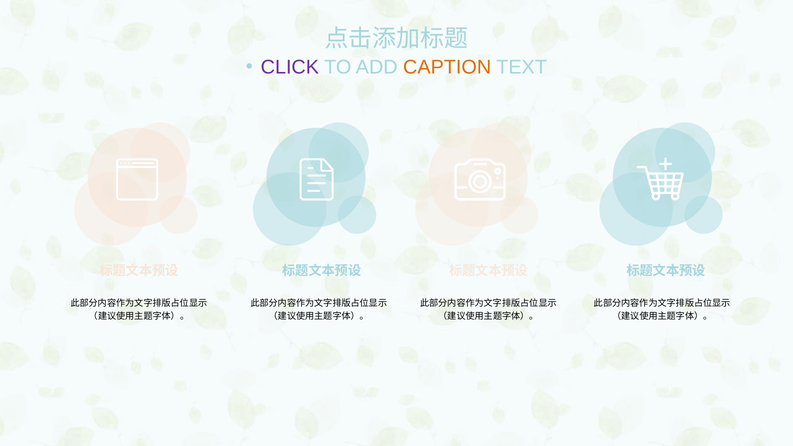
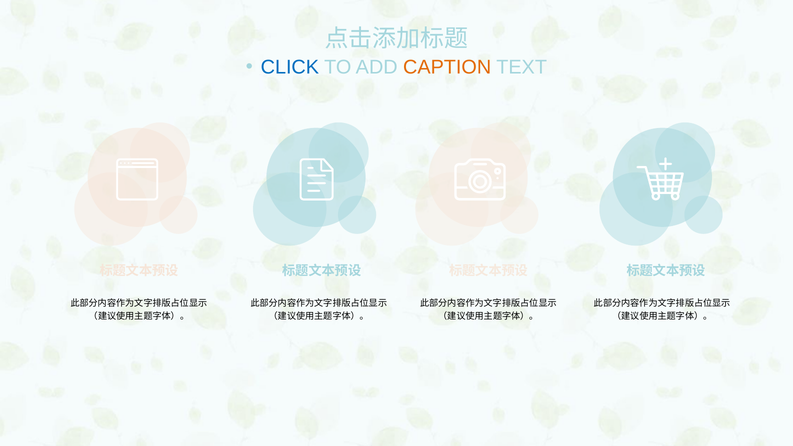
CLICK colour: purple -> blue (290, 67)
